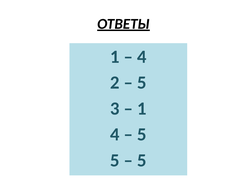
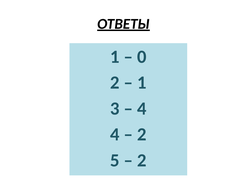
4: 4 -> 0 (142, 57)
5: 5 -> 1 (142, 83)
1: 1 -> 4 (142, 109)
5: 5 -> 2 (142, 135)
5: 5 -> 2 (142, 161)
